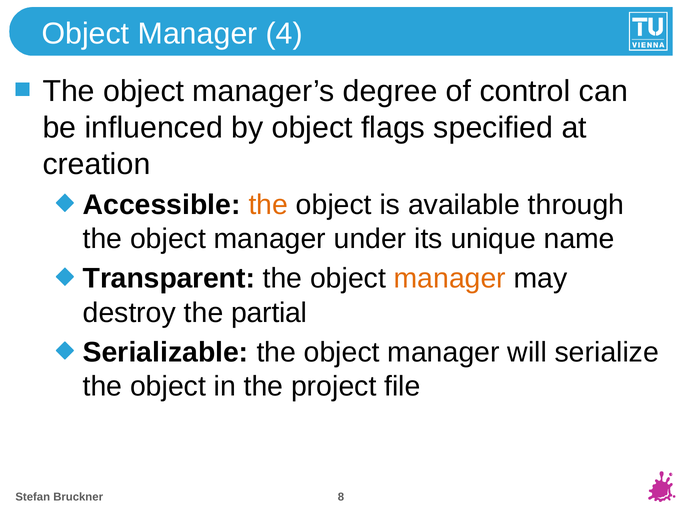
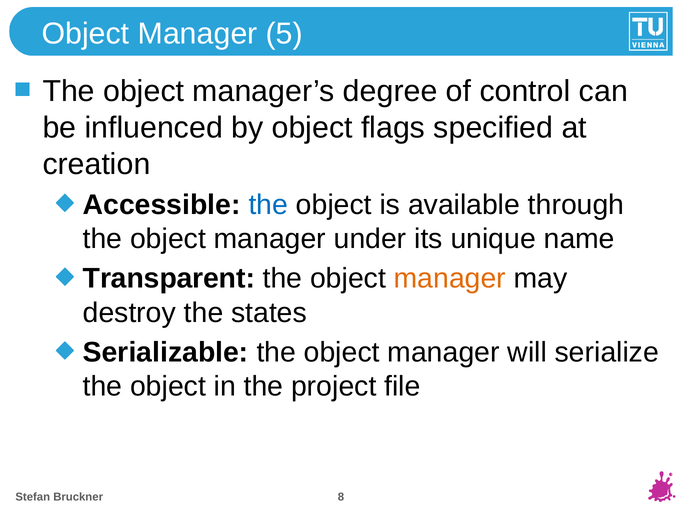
4: 4 -> 5 (284, 34)
the colour: orange -> blue (268, 205)
partial: partial -> states (269, 313)
